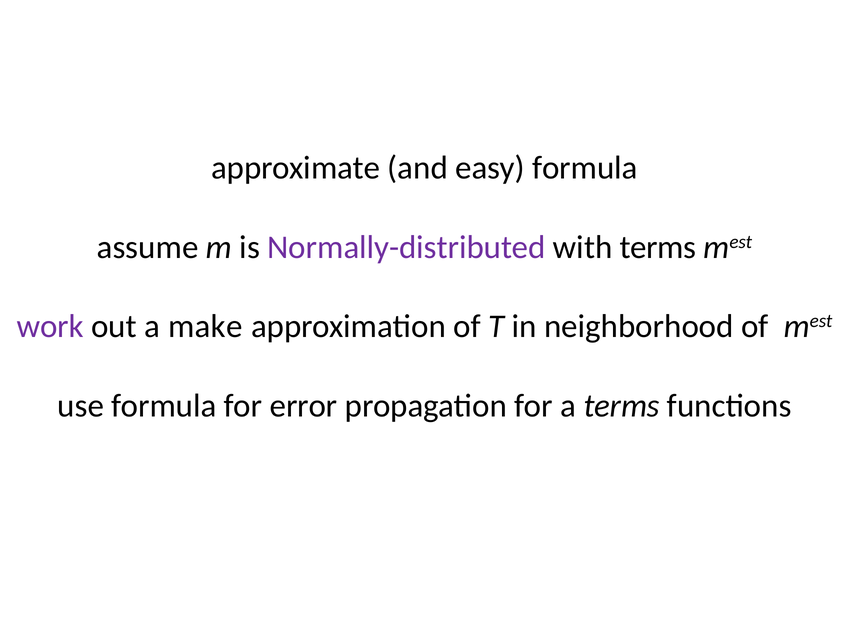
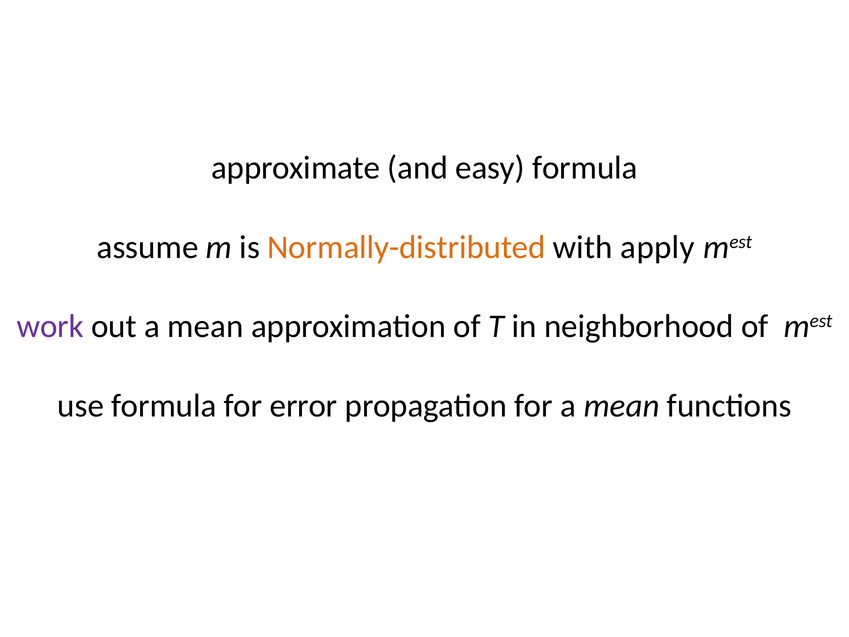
Normally-distributed colour: purple -> orange (406, 247)
with terms: terms -> apply (658, 247)
out a make: make -> mean (205, 326)
for a terms: terms -> mean (622, 406)
